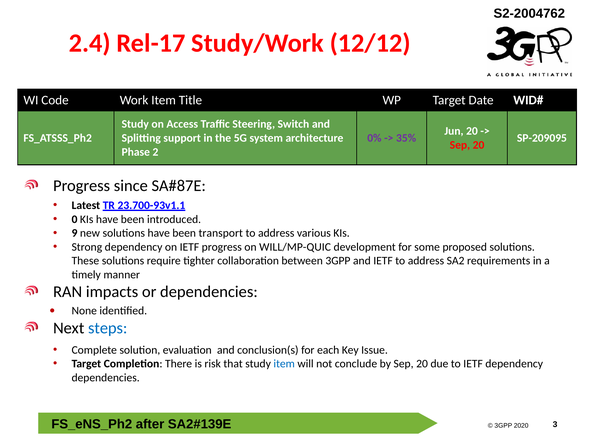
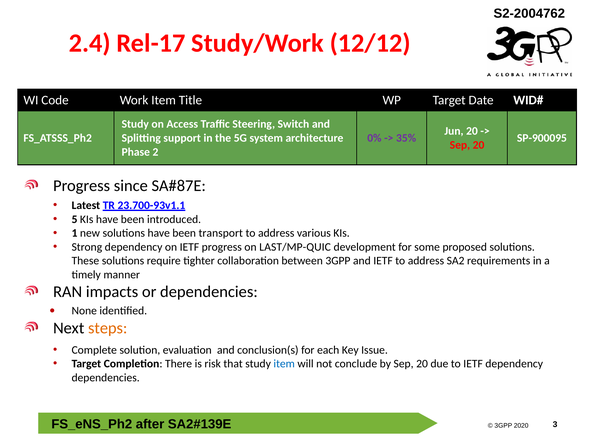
SP-209095: SP-209095 -> SP-900095 (542, 138)
0: 0 -> 5 (75, 219)
9: 9 -> 1 (75, 233)
WILL/MP-QUIC: WILL/MP-QUIC -> LAST/MP-QUIC (295, 247)
steps colour: blue -> orange (108, 328)
